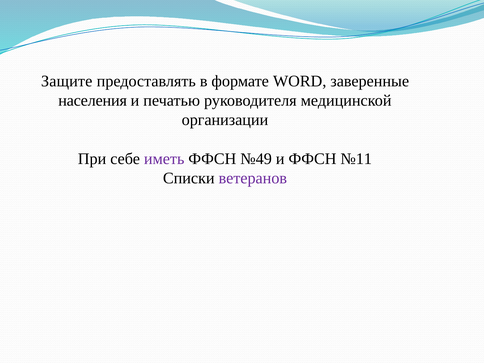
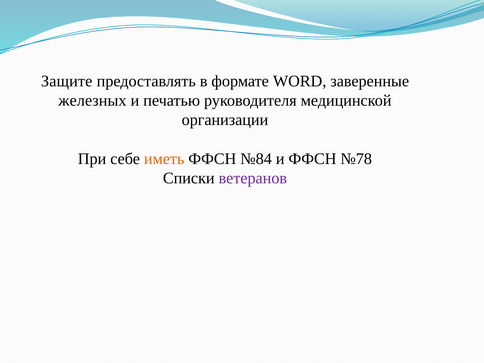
населения: населения -> железных (92, 101)
иметь colour: purple -> orange (164, 159)
№49: №49 -> №84 (256, 159)
№11: №11 -> №78 (356, 159)
